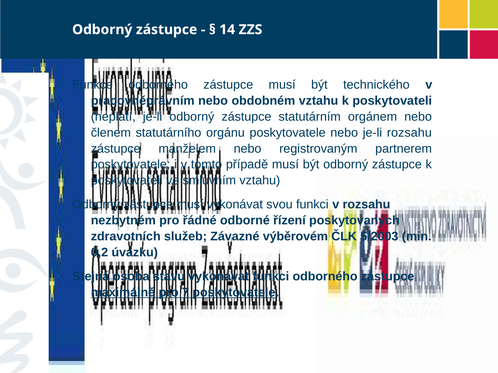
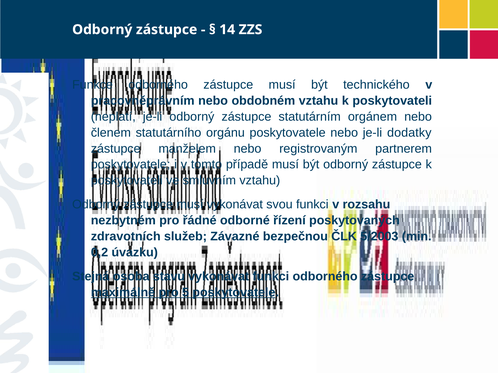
je-li rozsahu: rozsahu -> dodatky (409, 133)
výběrovém: výběrovém -> bezpečnou (295, 237)
7: 7 -> 5 (186, 293)
